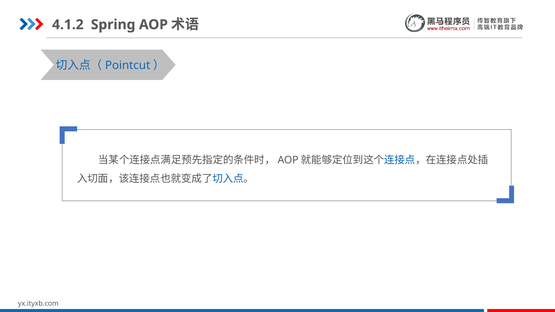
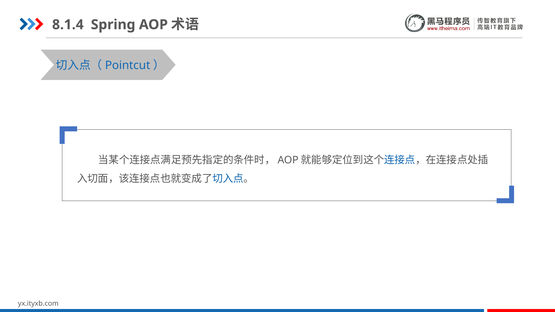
4.1.2: 4.1.2 -> 8.1.4 (68, 25)
